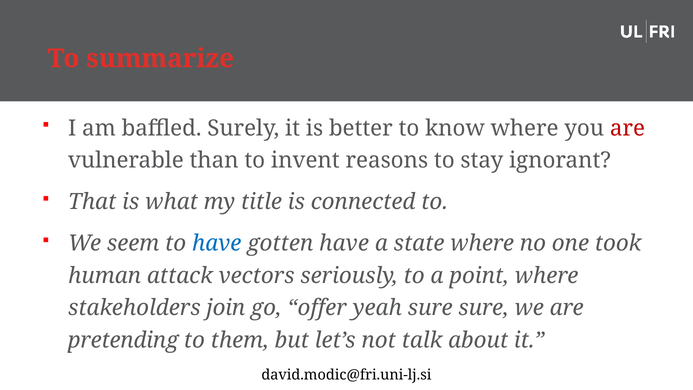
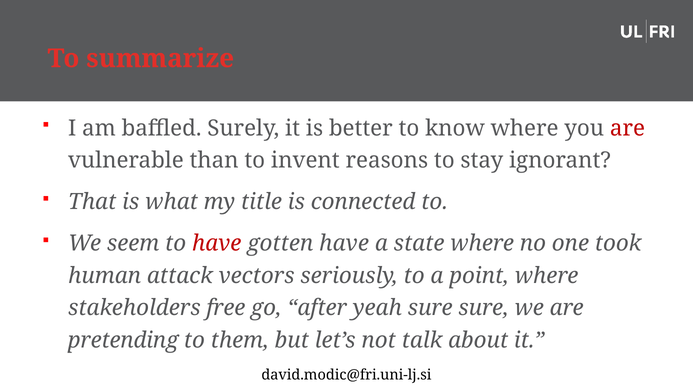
have colour: blue -> red (217, 243)
join: join -> free (226, 308)
offer: offer -> after (317, 308)
